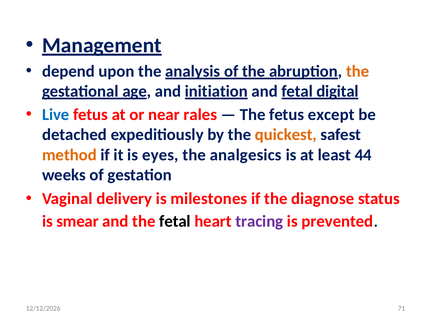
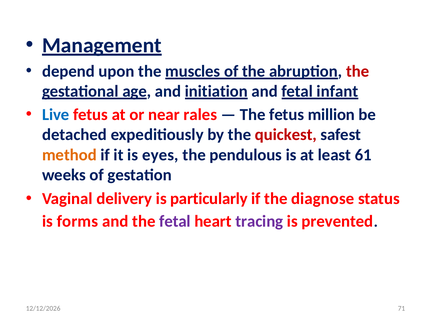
analysis: analysis -> muscles (193, 71)
the colour: orange -> red (358, 71)
digital: digital -> infant (338, 91)
except: except -> million (331, 115)
quickest colour: orange -> red (286, 135)
analgesics: analgesics -> pendulous (246, 155)
44: 44 -> 61 (363, 155)
milestones: milestones -> particularly (209, 199)
smear: smear -> forms (77, 221)
fetal colour: black -> purple (175, 221)
